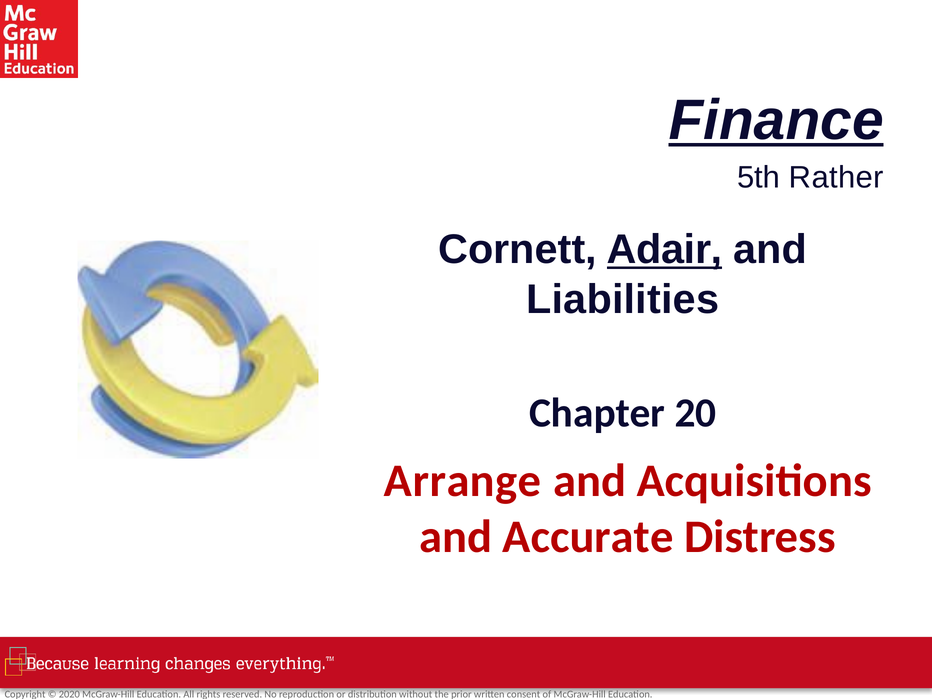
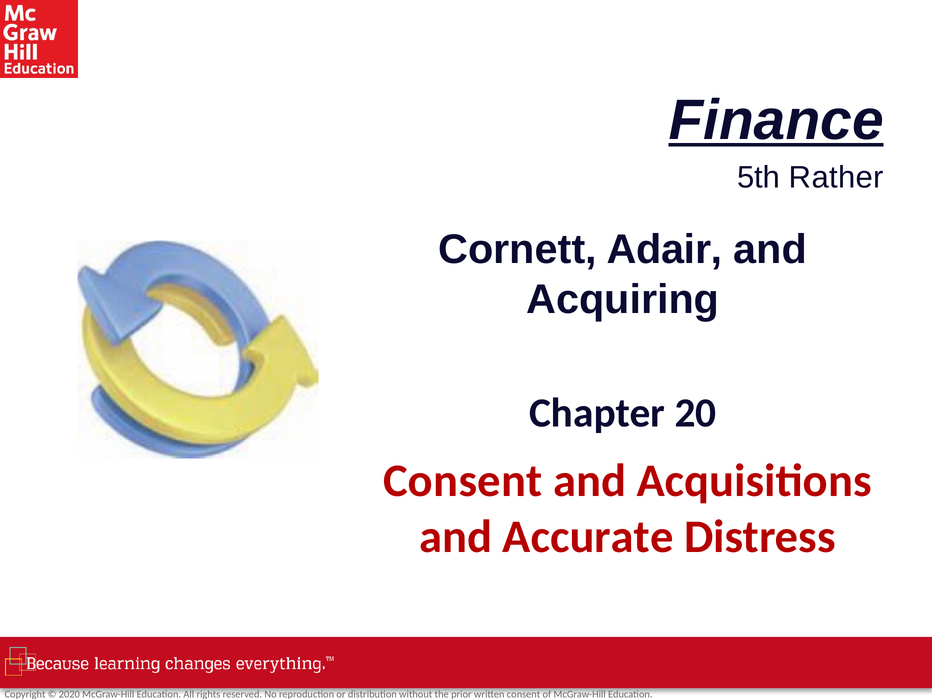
Adair underline: present -> none (665, 250)
Liabilities: Liabilities -> Acquiring (623, 300)
Arrange: Arrange -> Consent (463, 481)
